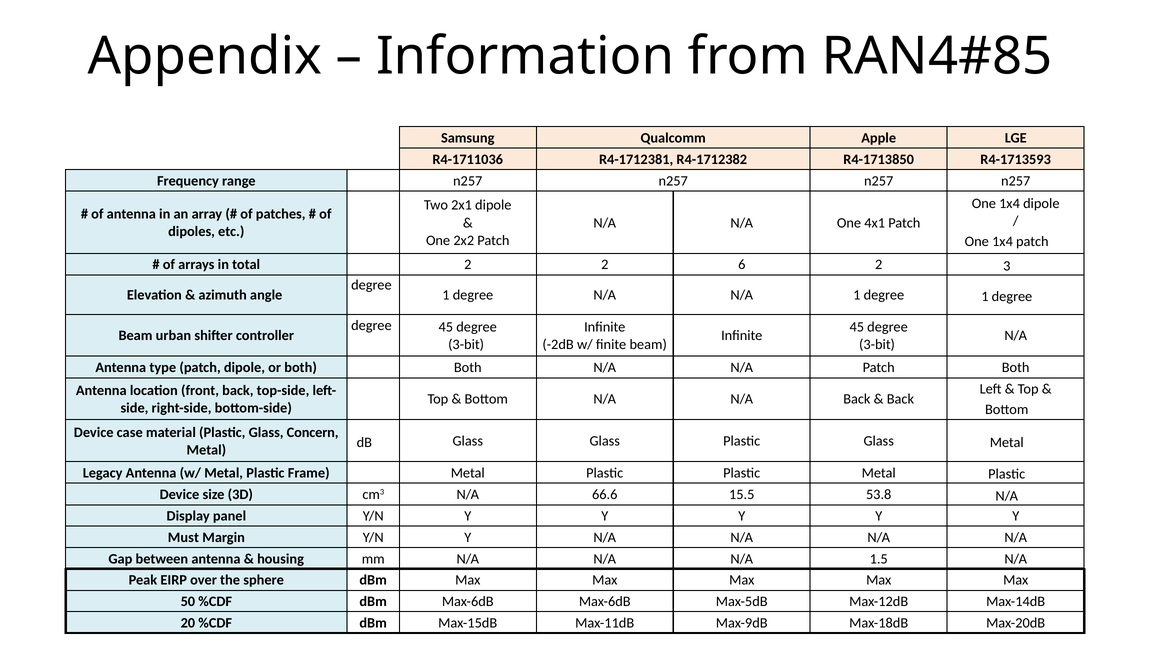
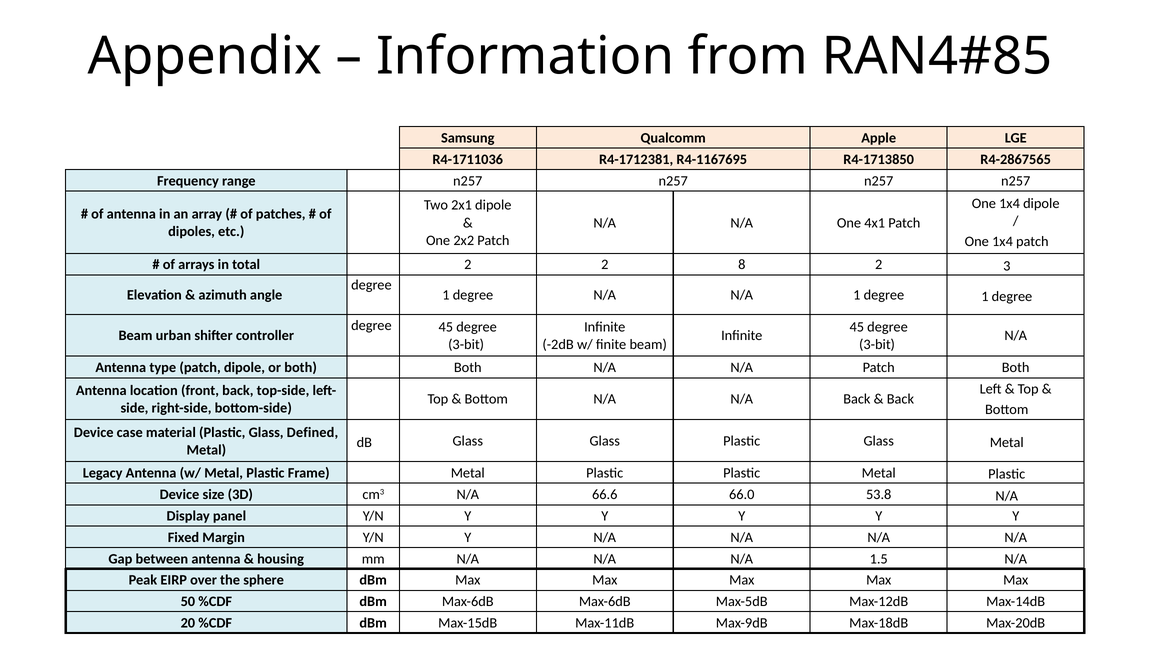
R4-1712382: R4-1712382 -> R4-1167695 (712, 159)
R4-1713593: R4-1713593 -> R4-2867565 (1016, 159)
6: 6 -> 8 (742, 265)
Concern: Concern -> Defined (312, 432)
15.5: 15.5 -> 66.0 (742, 494)
Must: Must -> Fixed (183, 537)
